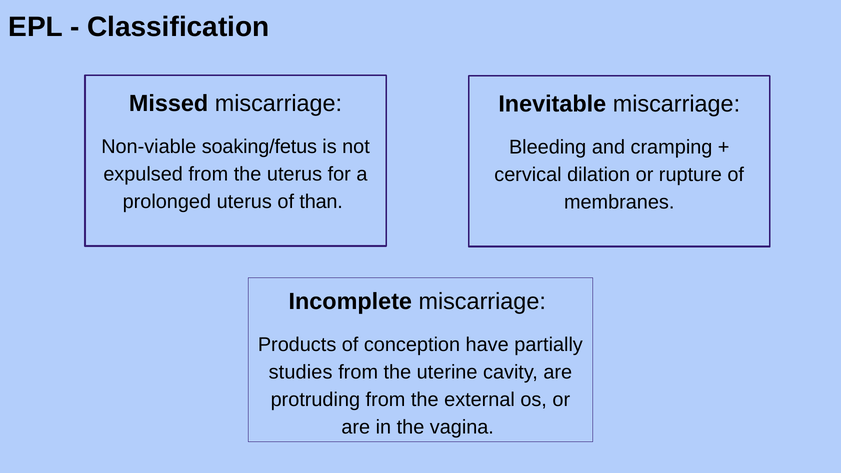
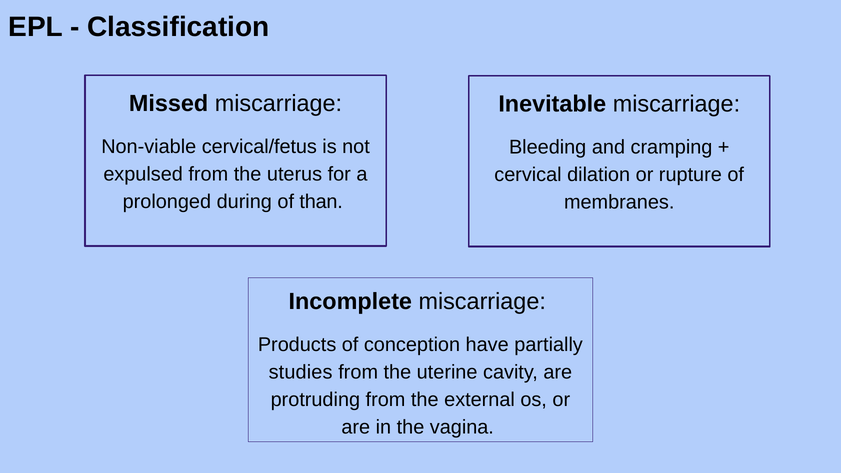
soaking/fetus: soaking/fetus -> cervical/fetus (259, 147)
prolonged uterus: uterus -> during (244, 202)
